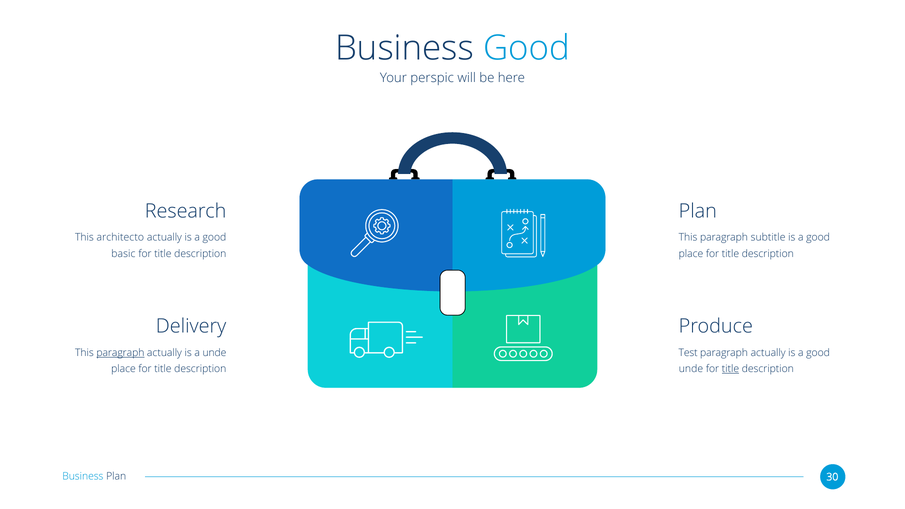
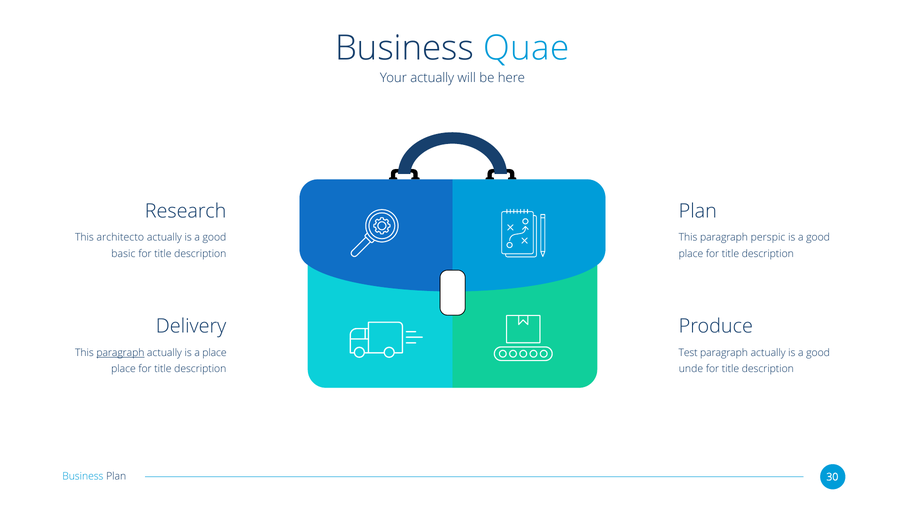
Business Good: Good -> Quae (526, 48)
Your perspic: perspic -> actually (432, 78)
subtitle: subtitle -> perspic (768, 238)
a unde: unde -> place (214, 353)
title underline: present -> none (730, 369)
